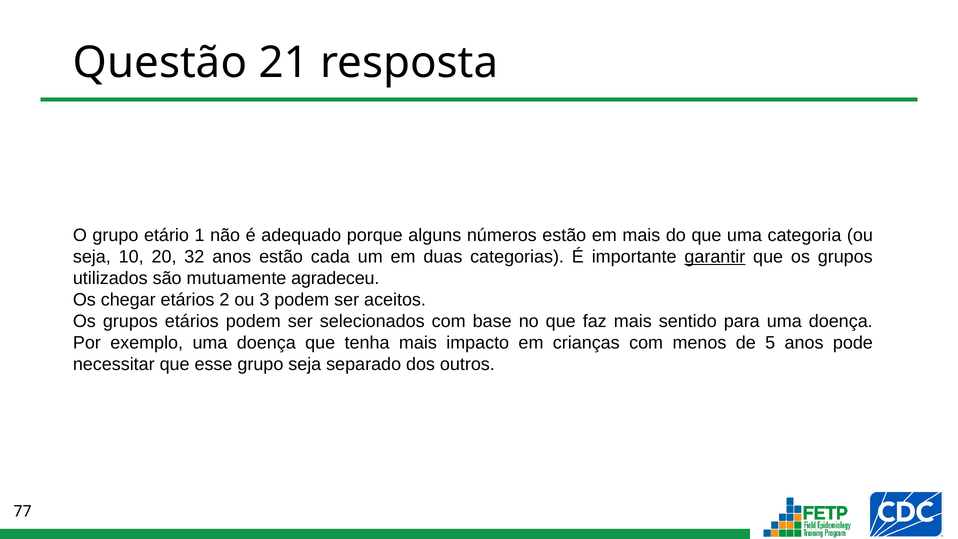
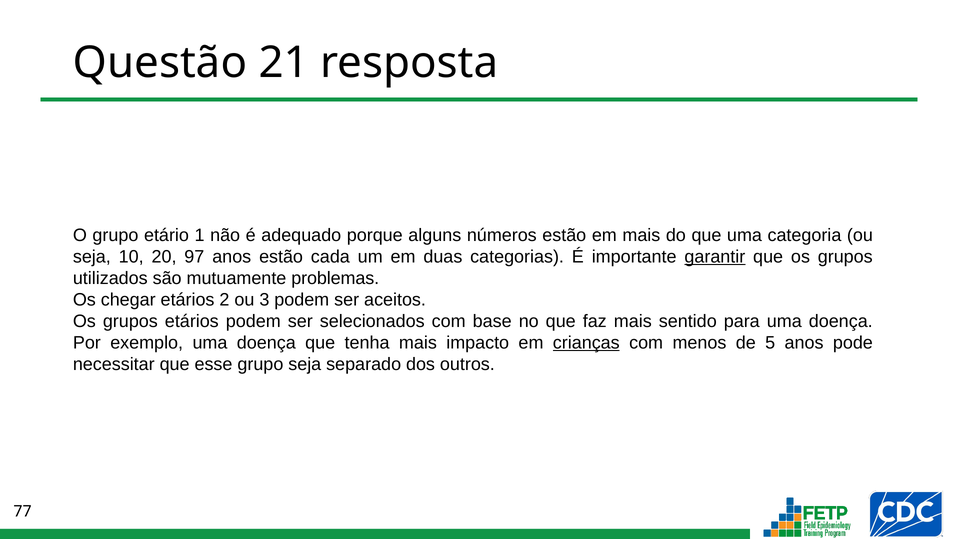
32: 32 -> 97 (194, 257)
agradeceu: agradeceu -> problemas (335, 278)
crianças underline: none -> present (586, 343)
